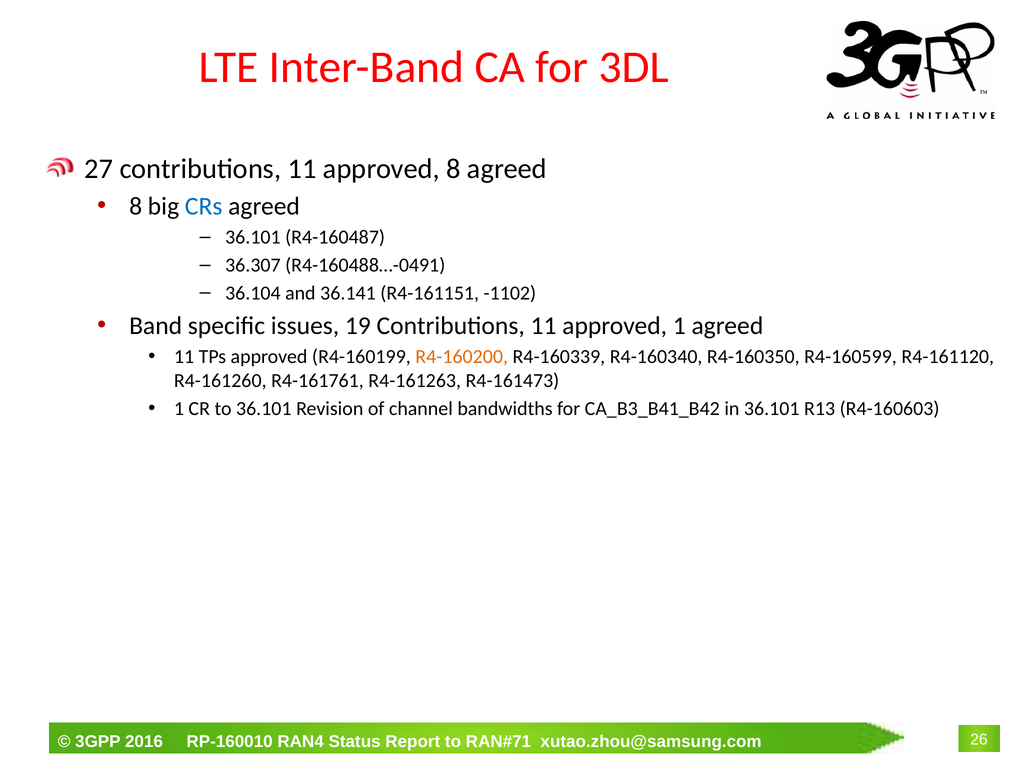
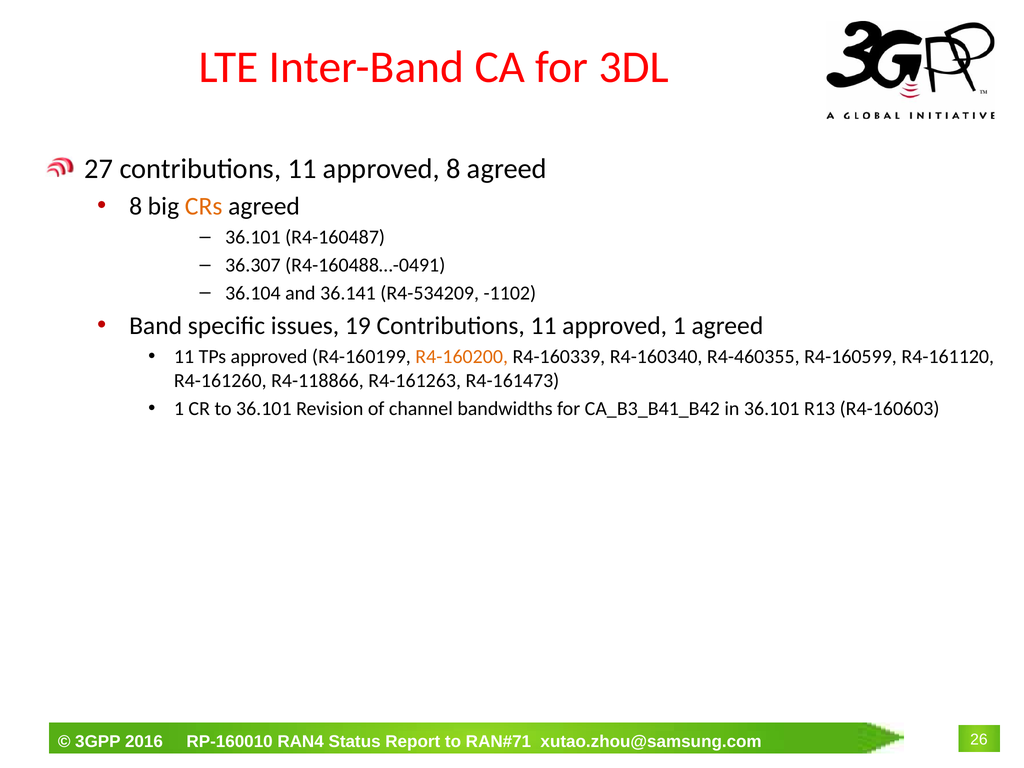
CRs colour: blue -> orange (204, 206)
R4-161151: R4-161151 -> R4-534209 (430, 293)
R4-160350: R4-160350 -> R4-460355 (753, 357)
R4-161761: R4-161761 -> R4-118866 (317, 381)
